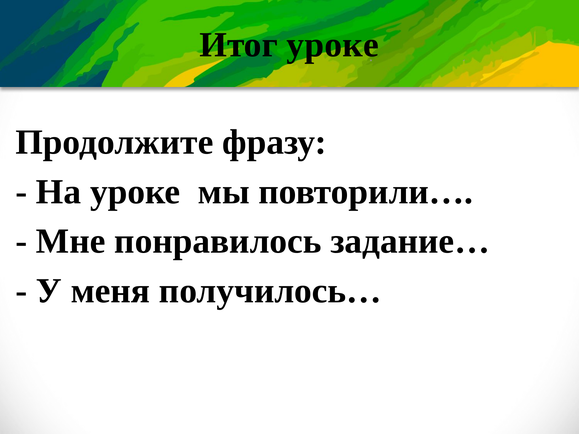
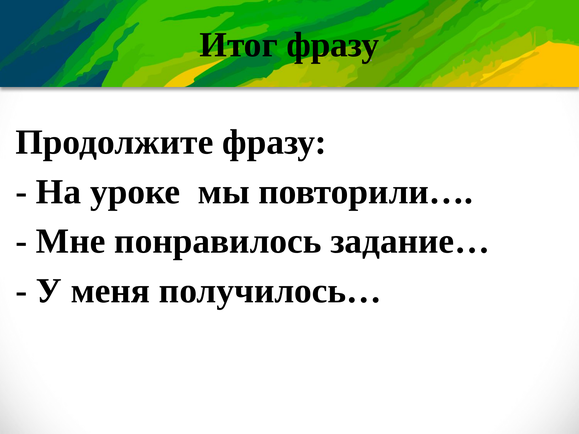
Итог уроке: уроке -> фразу (333, 45)
